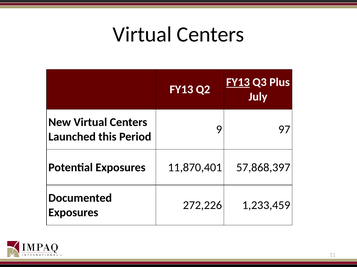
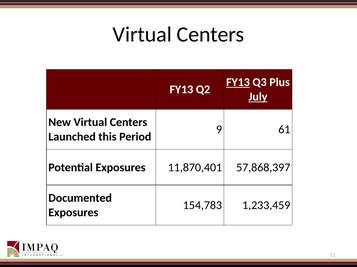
July underline: none -> present (258, 97)
97: 97 -> 61 (284, 130)
272,226: 272,226 -> 154,783 (202, 206)
